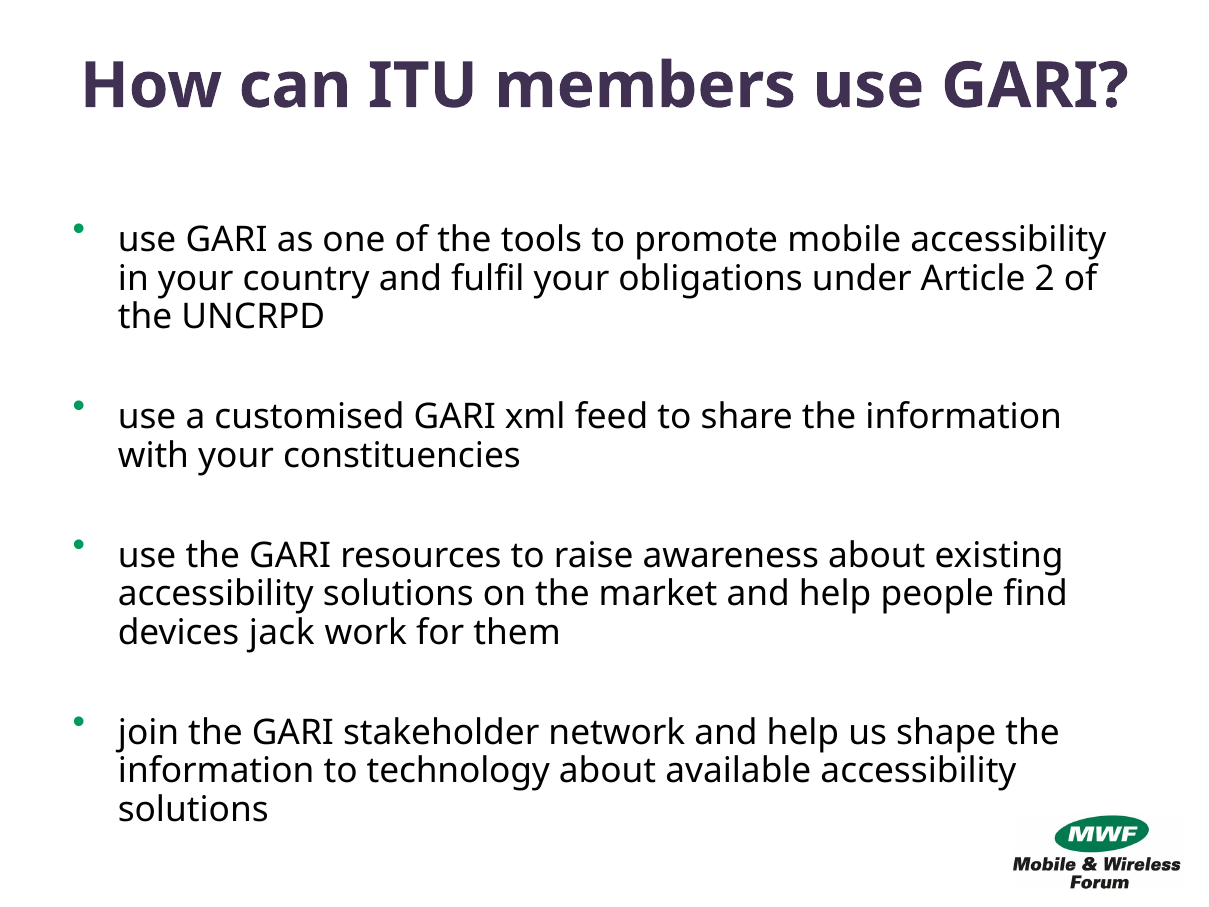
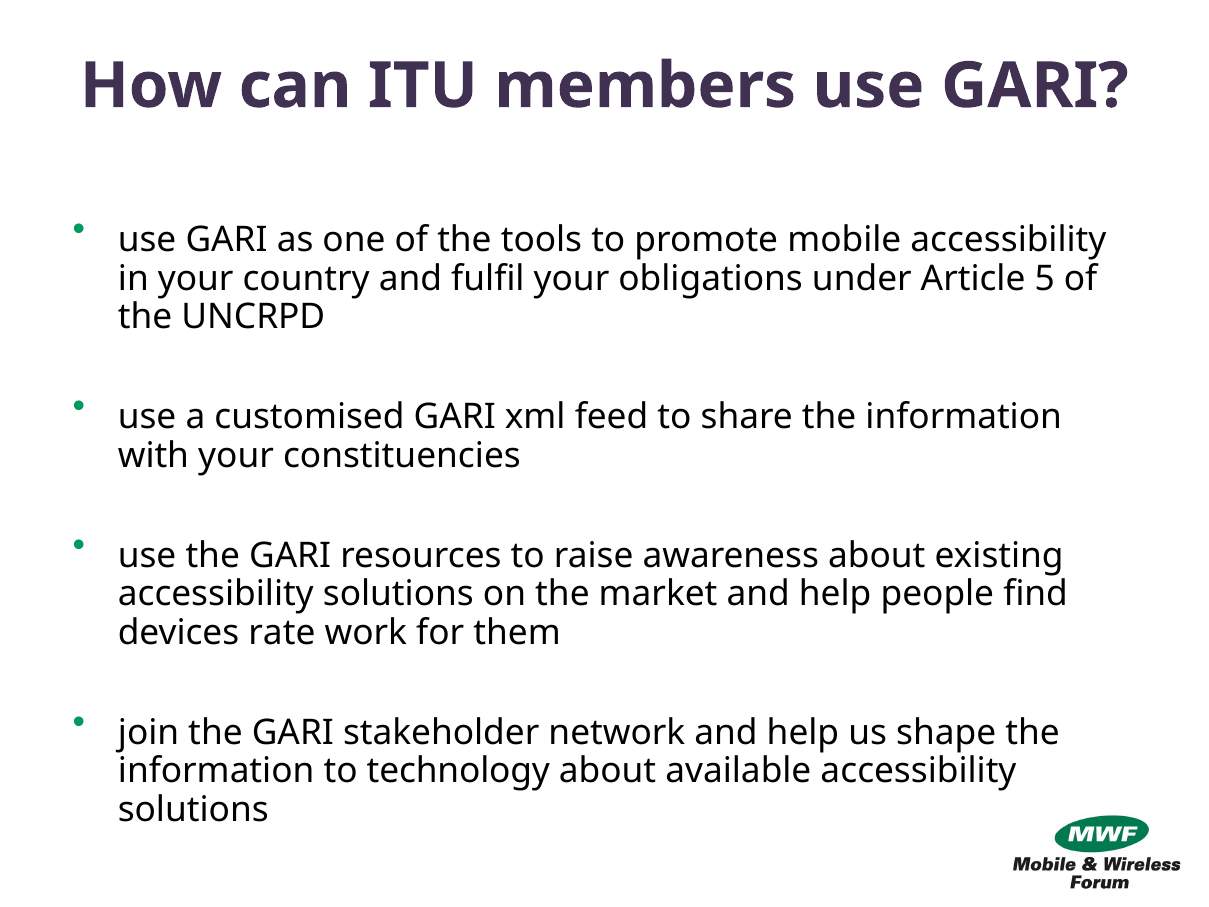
2: 2 -> 5 (1045, 279)
jack: jack -> rate (282, 633)
